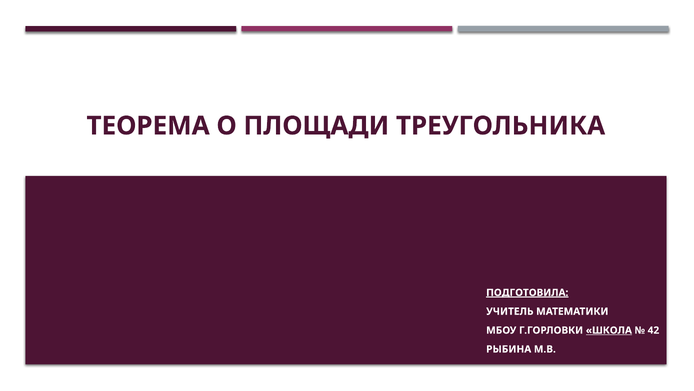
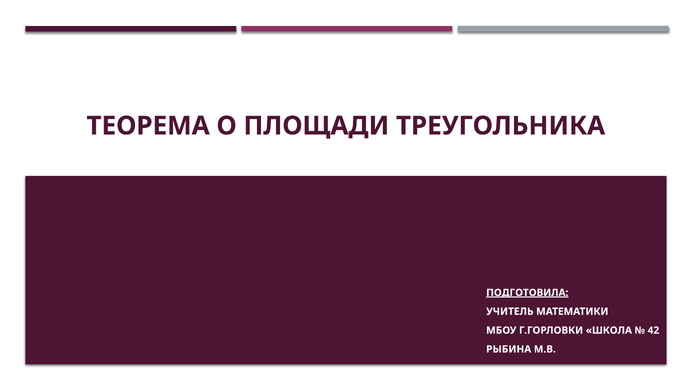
ШКОЛА underline: present -> none (609, 330)
